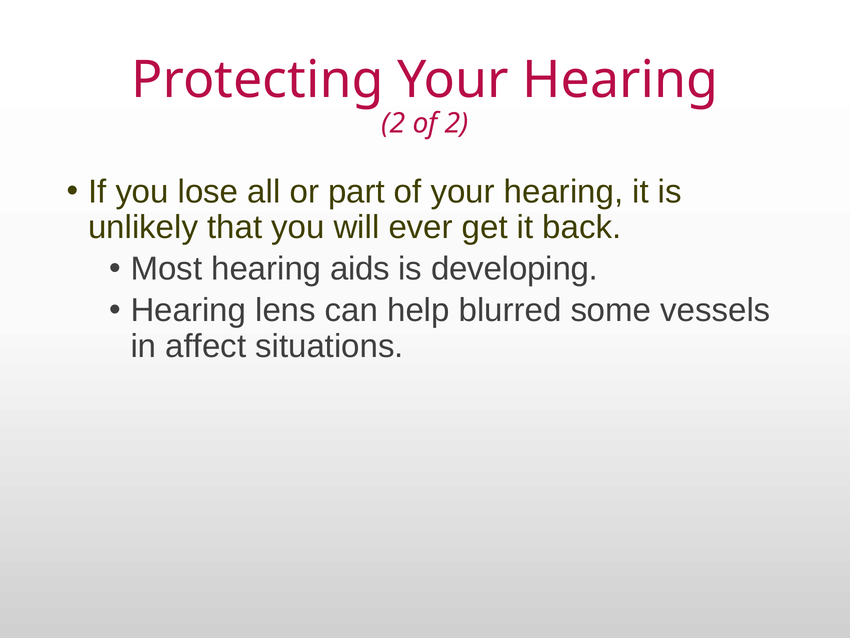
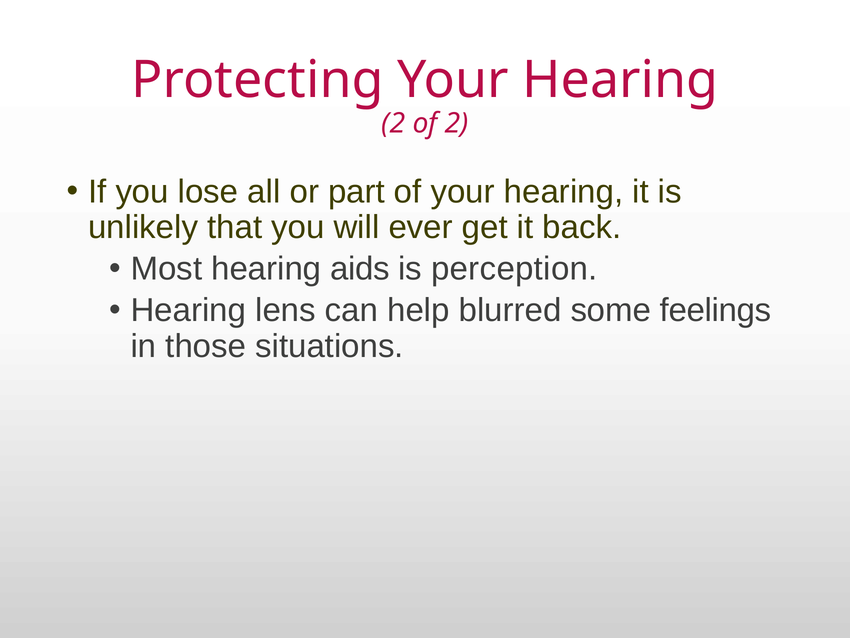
developing: developing -> perception (514, 269)
vessels: vessels -> feelings (715, 310)
affect: affect -> those (206, 346)
